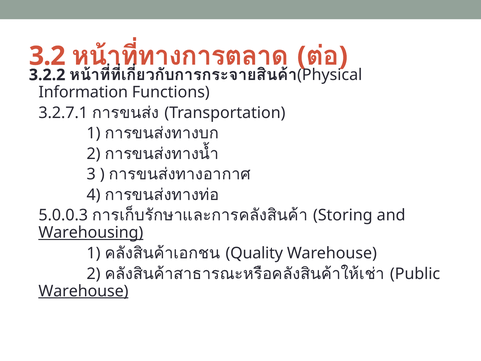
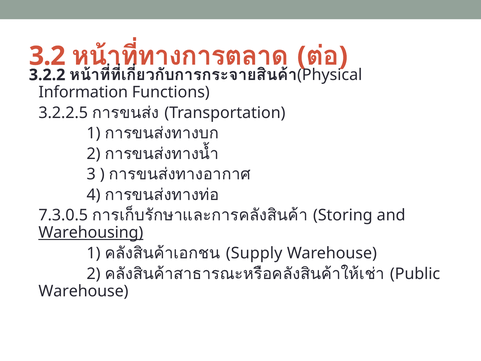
3.2.7.1: 3.2.7.1 -> 3.2.2.5 (63, 113)
5.0.0.3: 5.0.0.3 -> 7.3.0.5 (63, 215)
Quality: Quality -> Supply (254, 253)
Warehouse underline: present -> none (83, 291)
